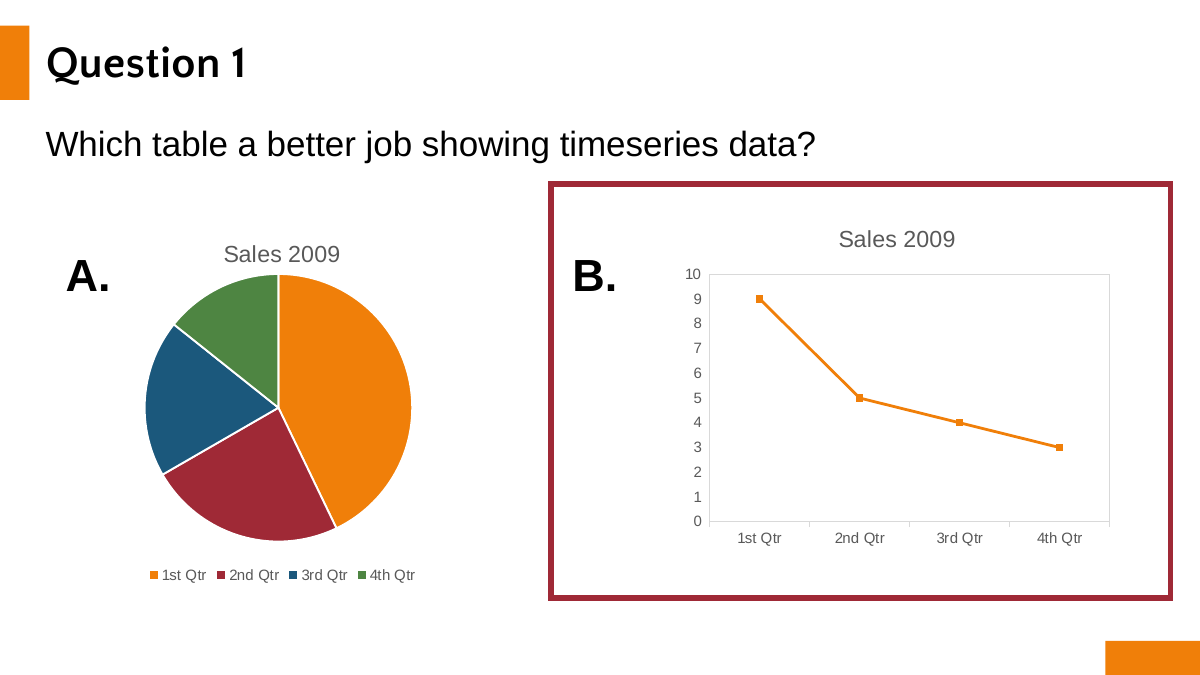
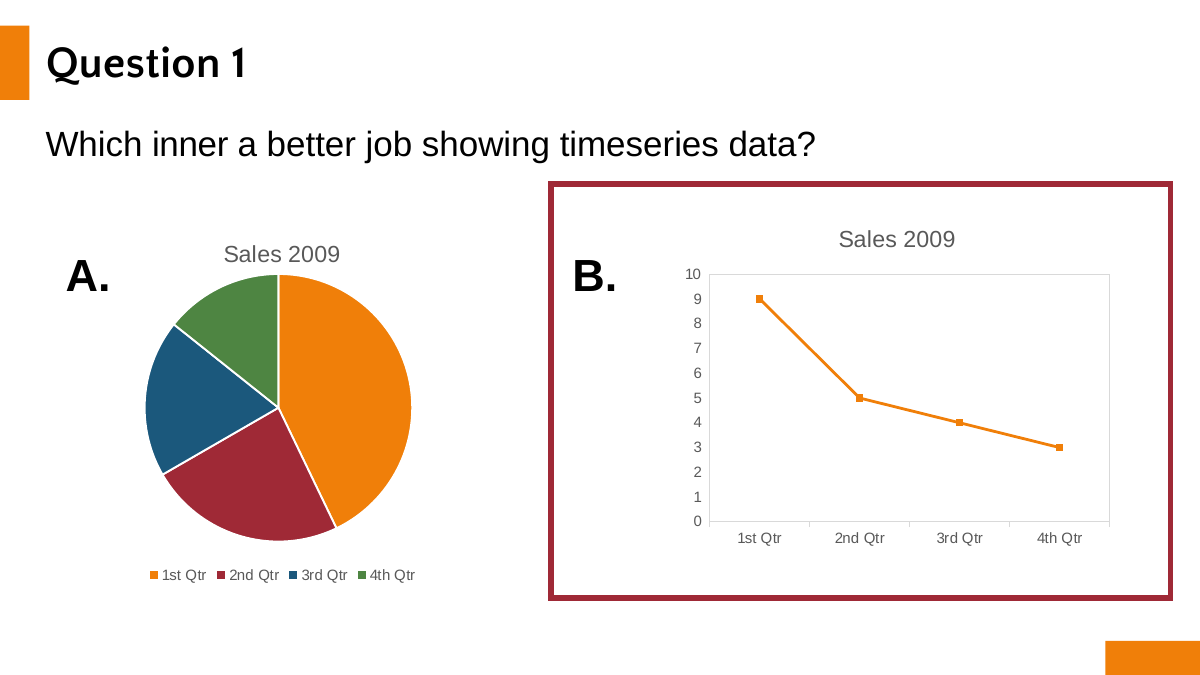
table: table -> inner (190, 145)
